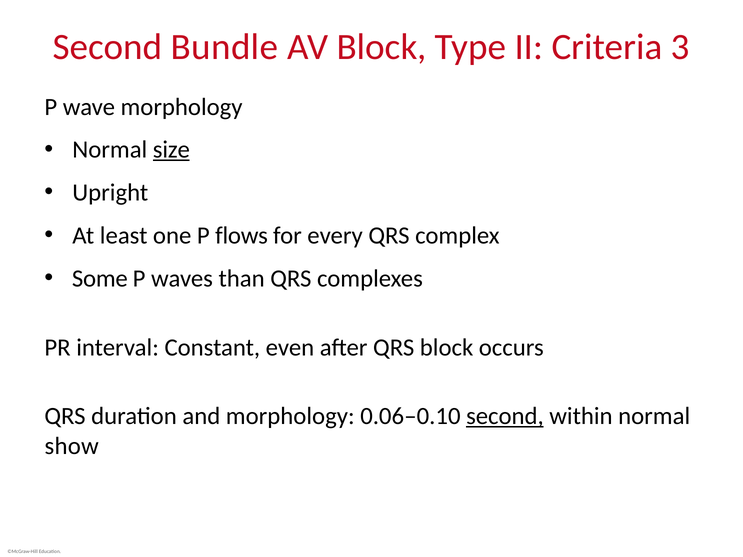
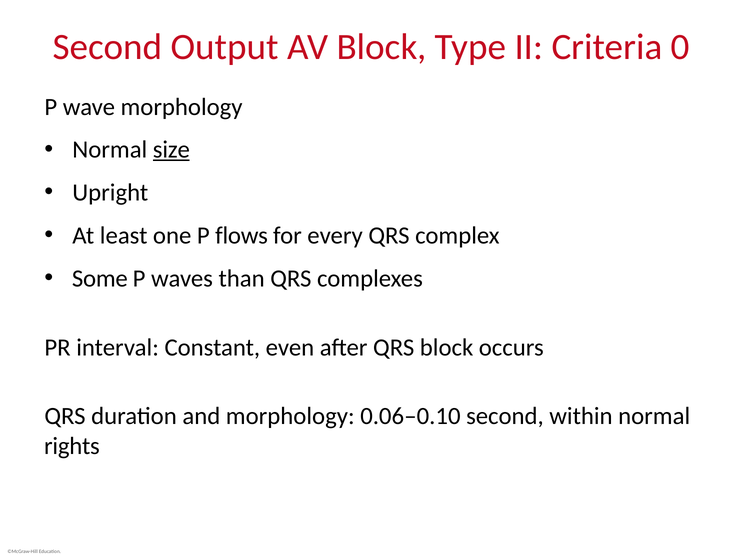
Bundle: Bundle -> Output (225, 47)
3: 3 -> 0 (680, 47)
second underline: present -> none (505, 416)
show: show -> rights (72, 446)
